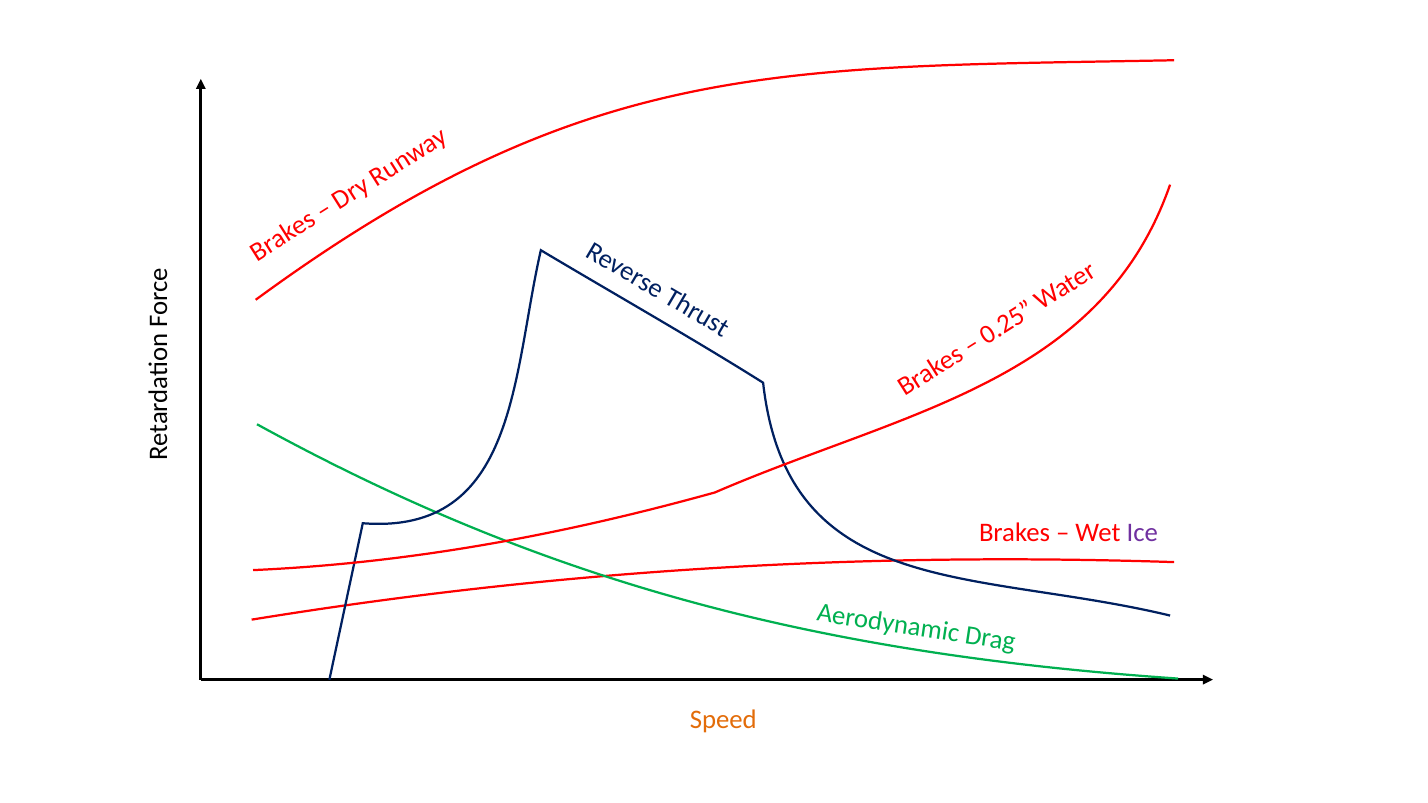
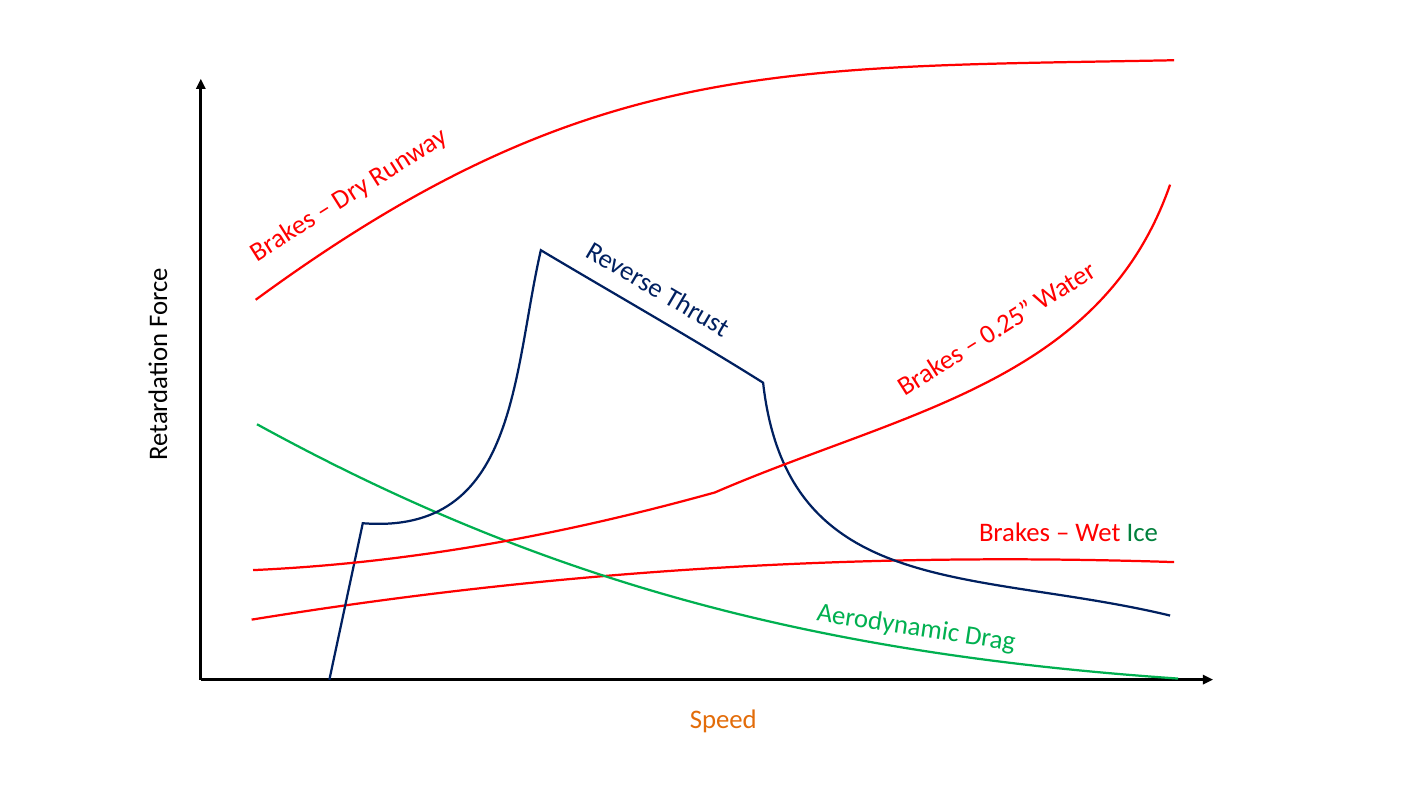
Ice colour: purple -> green (1142, 533)
